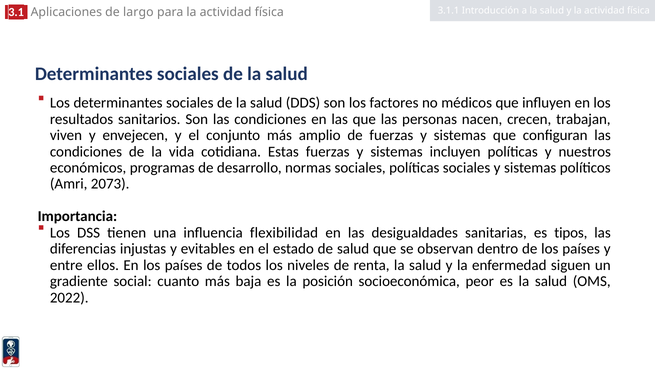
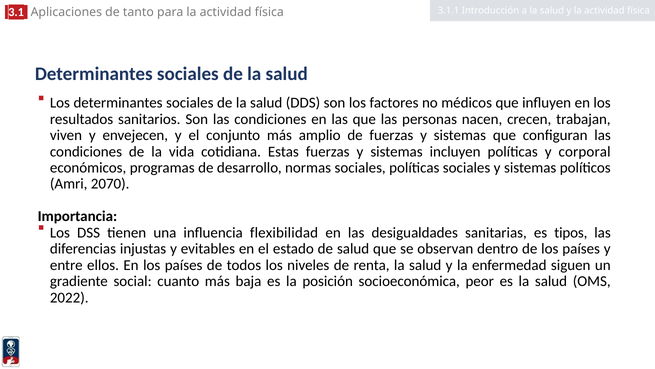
largo: largo -> tanto (138, 12)
nuestros: nuestros -> corporal (585, 151)
2073: 2073 -> 2070 (110, 184)
